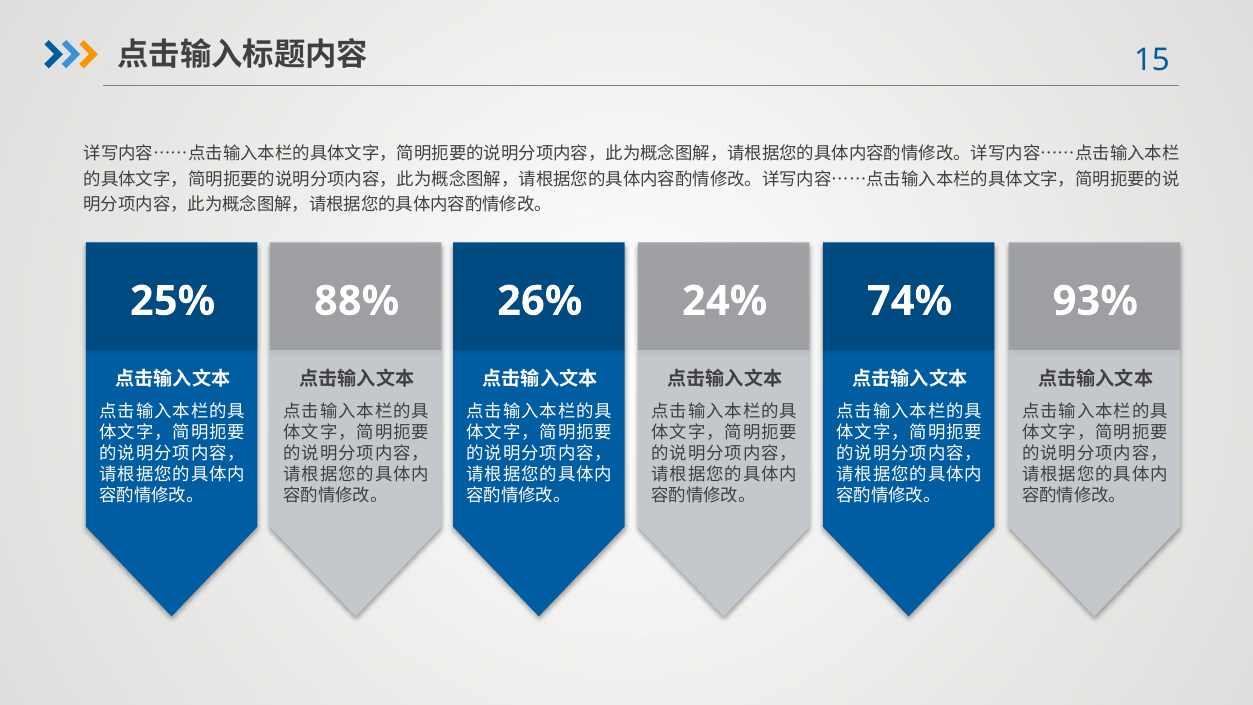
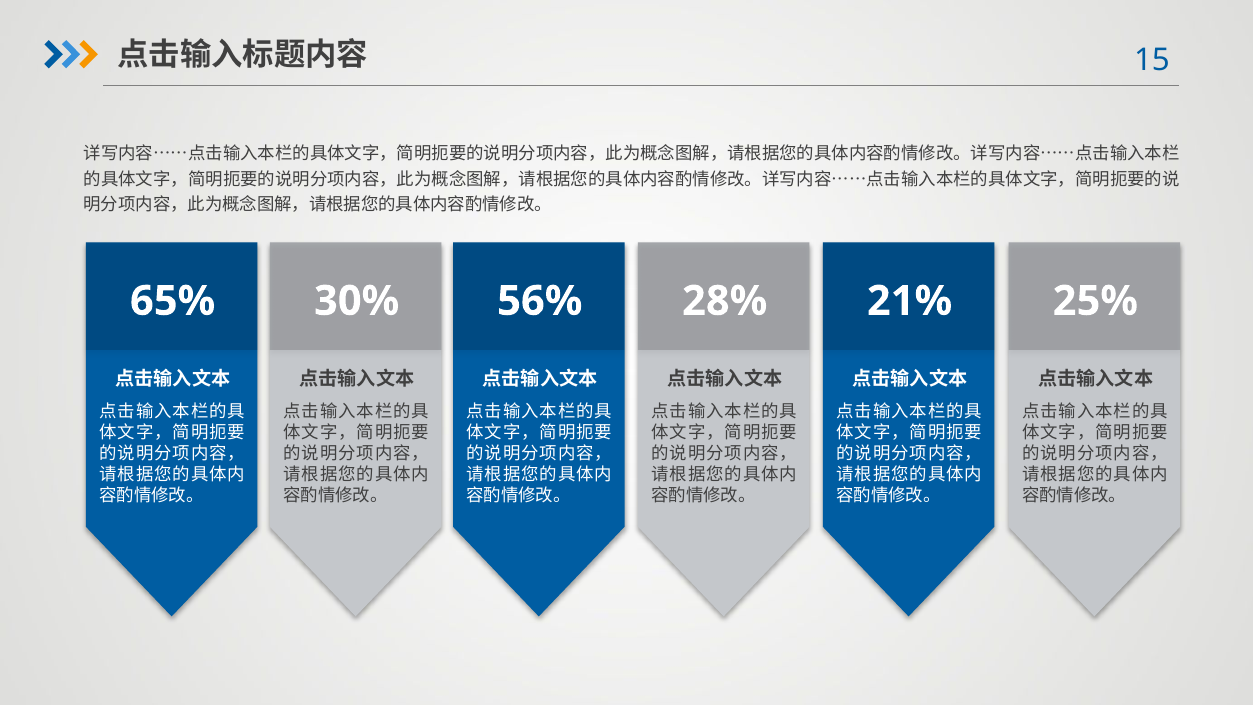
25%: 25% -> 65% (173, 301)
88%: 88% -> 30% (357, 301)
26%: 26% -> 56% (540, 301)
24%: 24% -> 28% (725, 301)
74%: 74% -> 21% (910, 301)
93%: 93% -> 25% (1095, 301)
